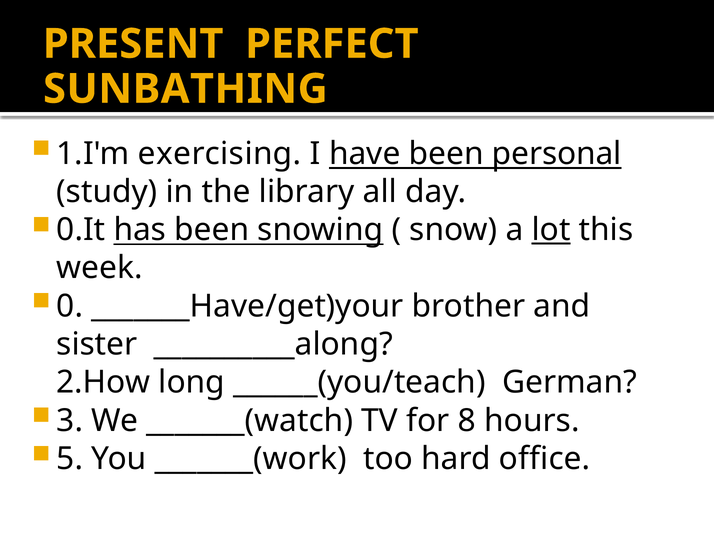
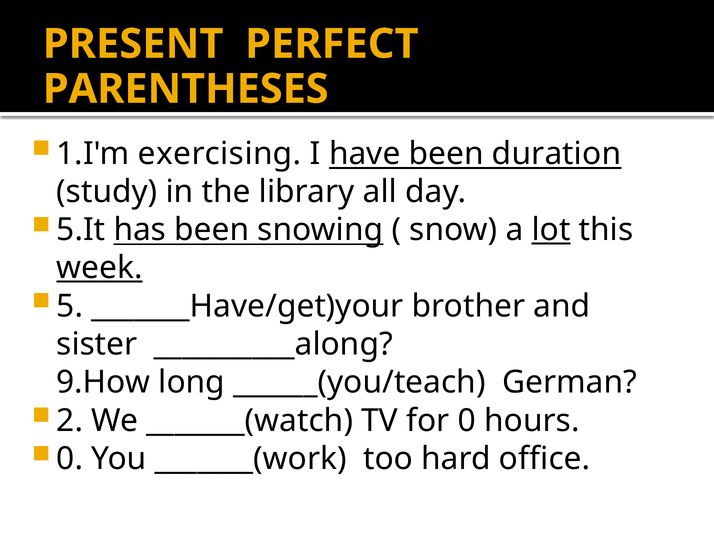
SUNBATHING: SUNBATHING -> PARENTHESES (186, 89)
personal: personal -> duration (557, 153)
0.It: 0.It -> 5.It (81, 230)
week underline: none -> present (99, 268)
0: 0 -> 5 (70, 306)
2.How: 2.How -> 9.How (103, 382)
3: 3 -> 2 (70, 420)
for 8: 8 -> 0 (467, 420)
5: 5 -> 0 (70, 458)
